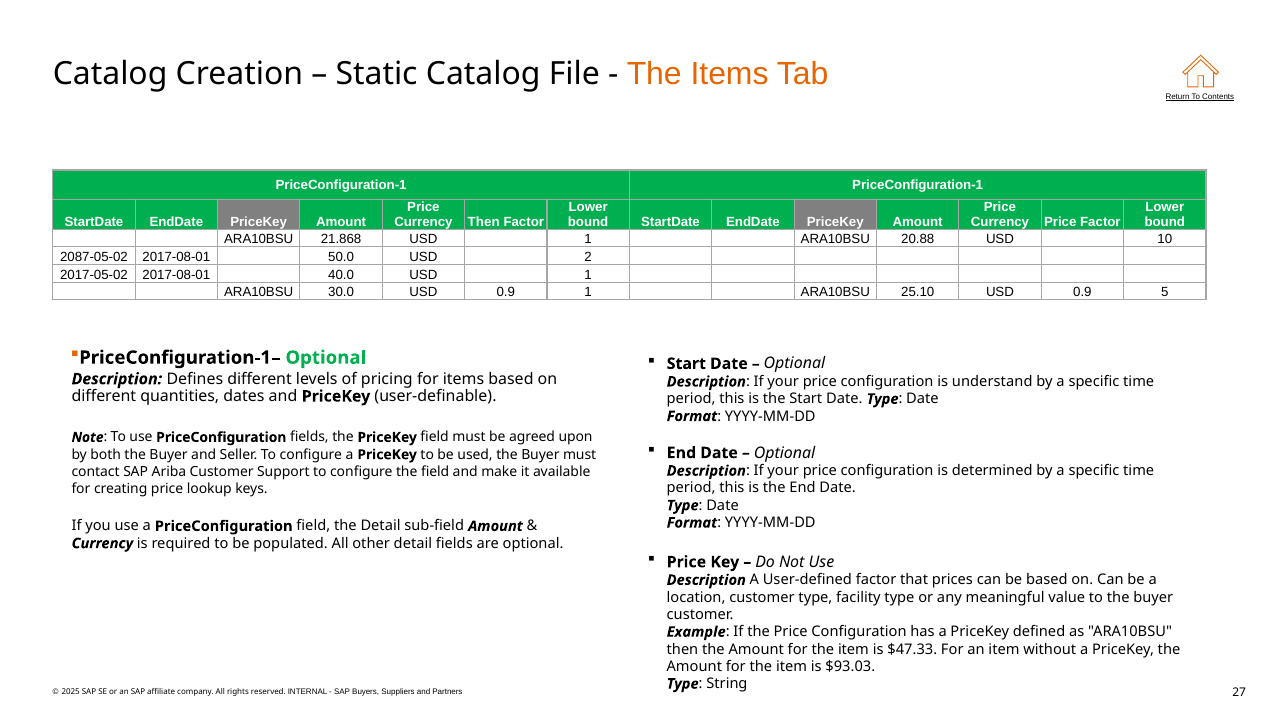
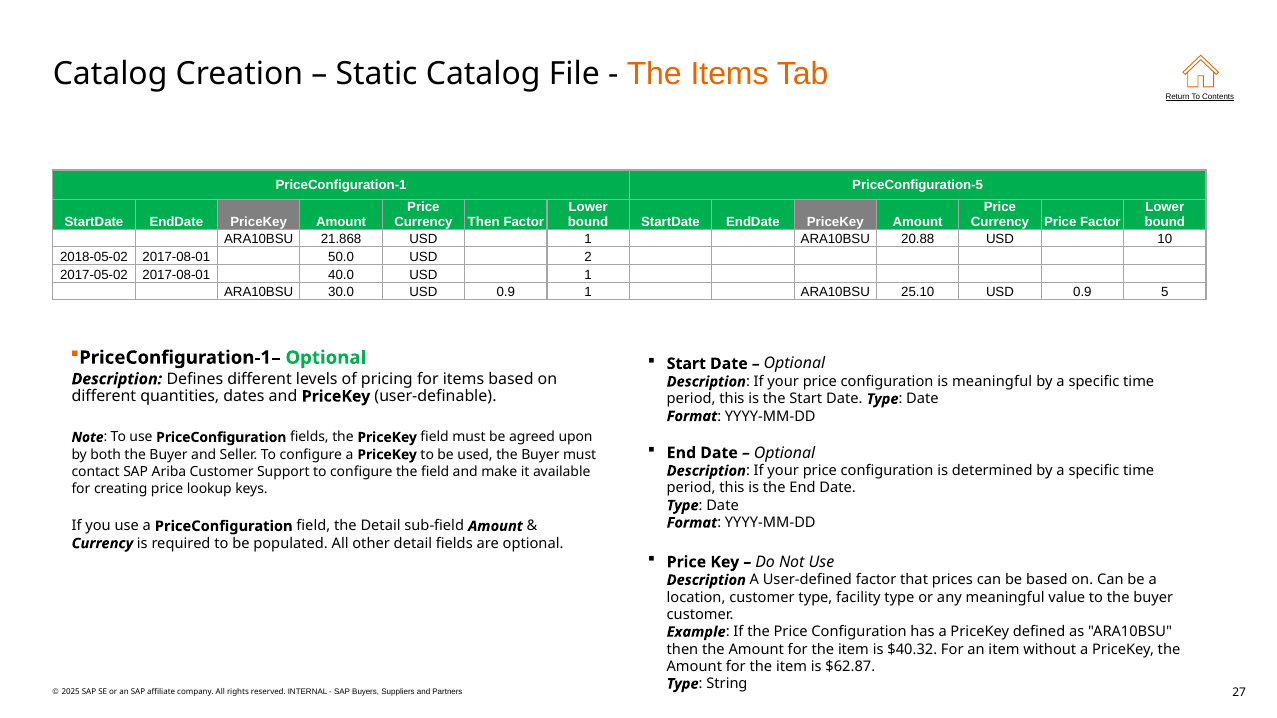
PriceConfiguration-1 PriceConfiguration-1: PriceConfiguration-1 -> PriceConfiguration-5 (918, 185)
2087-05-02: 2087-05-02 -> 2018-05-02 (94, 257)
is understand: understand -> meaningful (992, 382)
$47.33: $47.33 -> $40.32 (912, 649)
$93.03: $93.03 -> $62.87 (850, 667)
